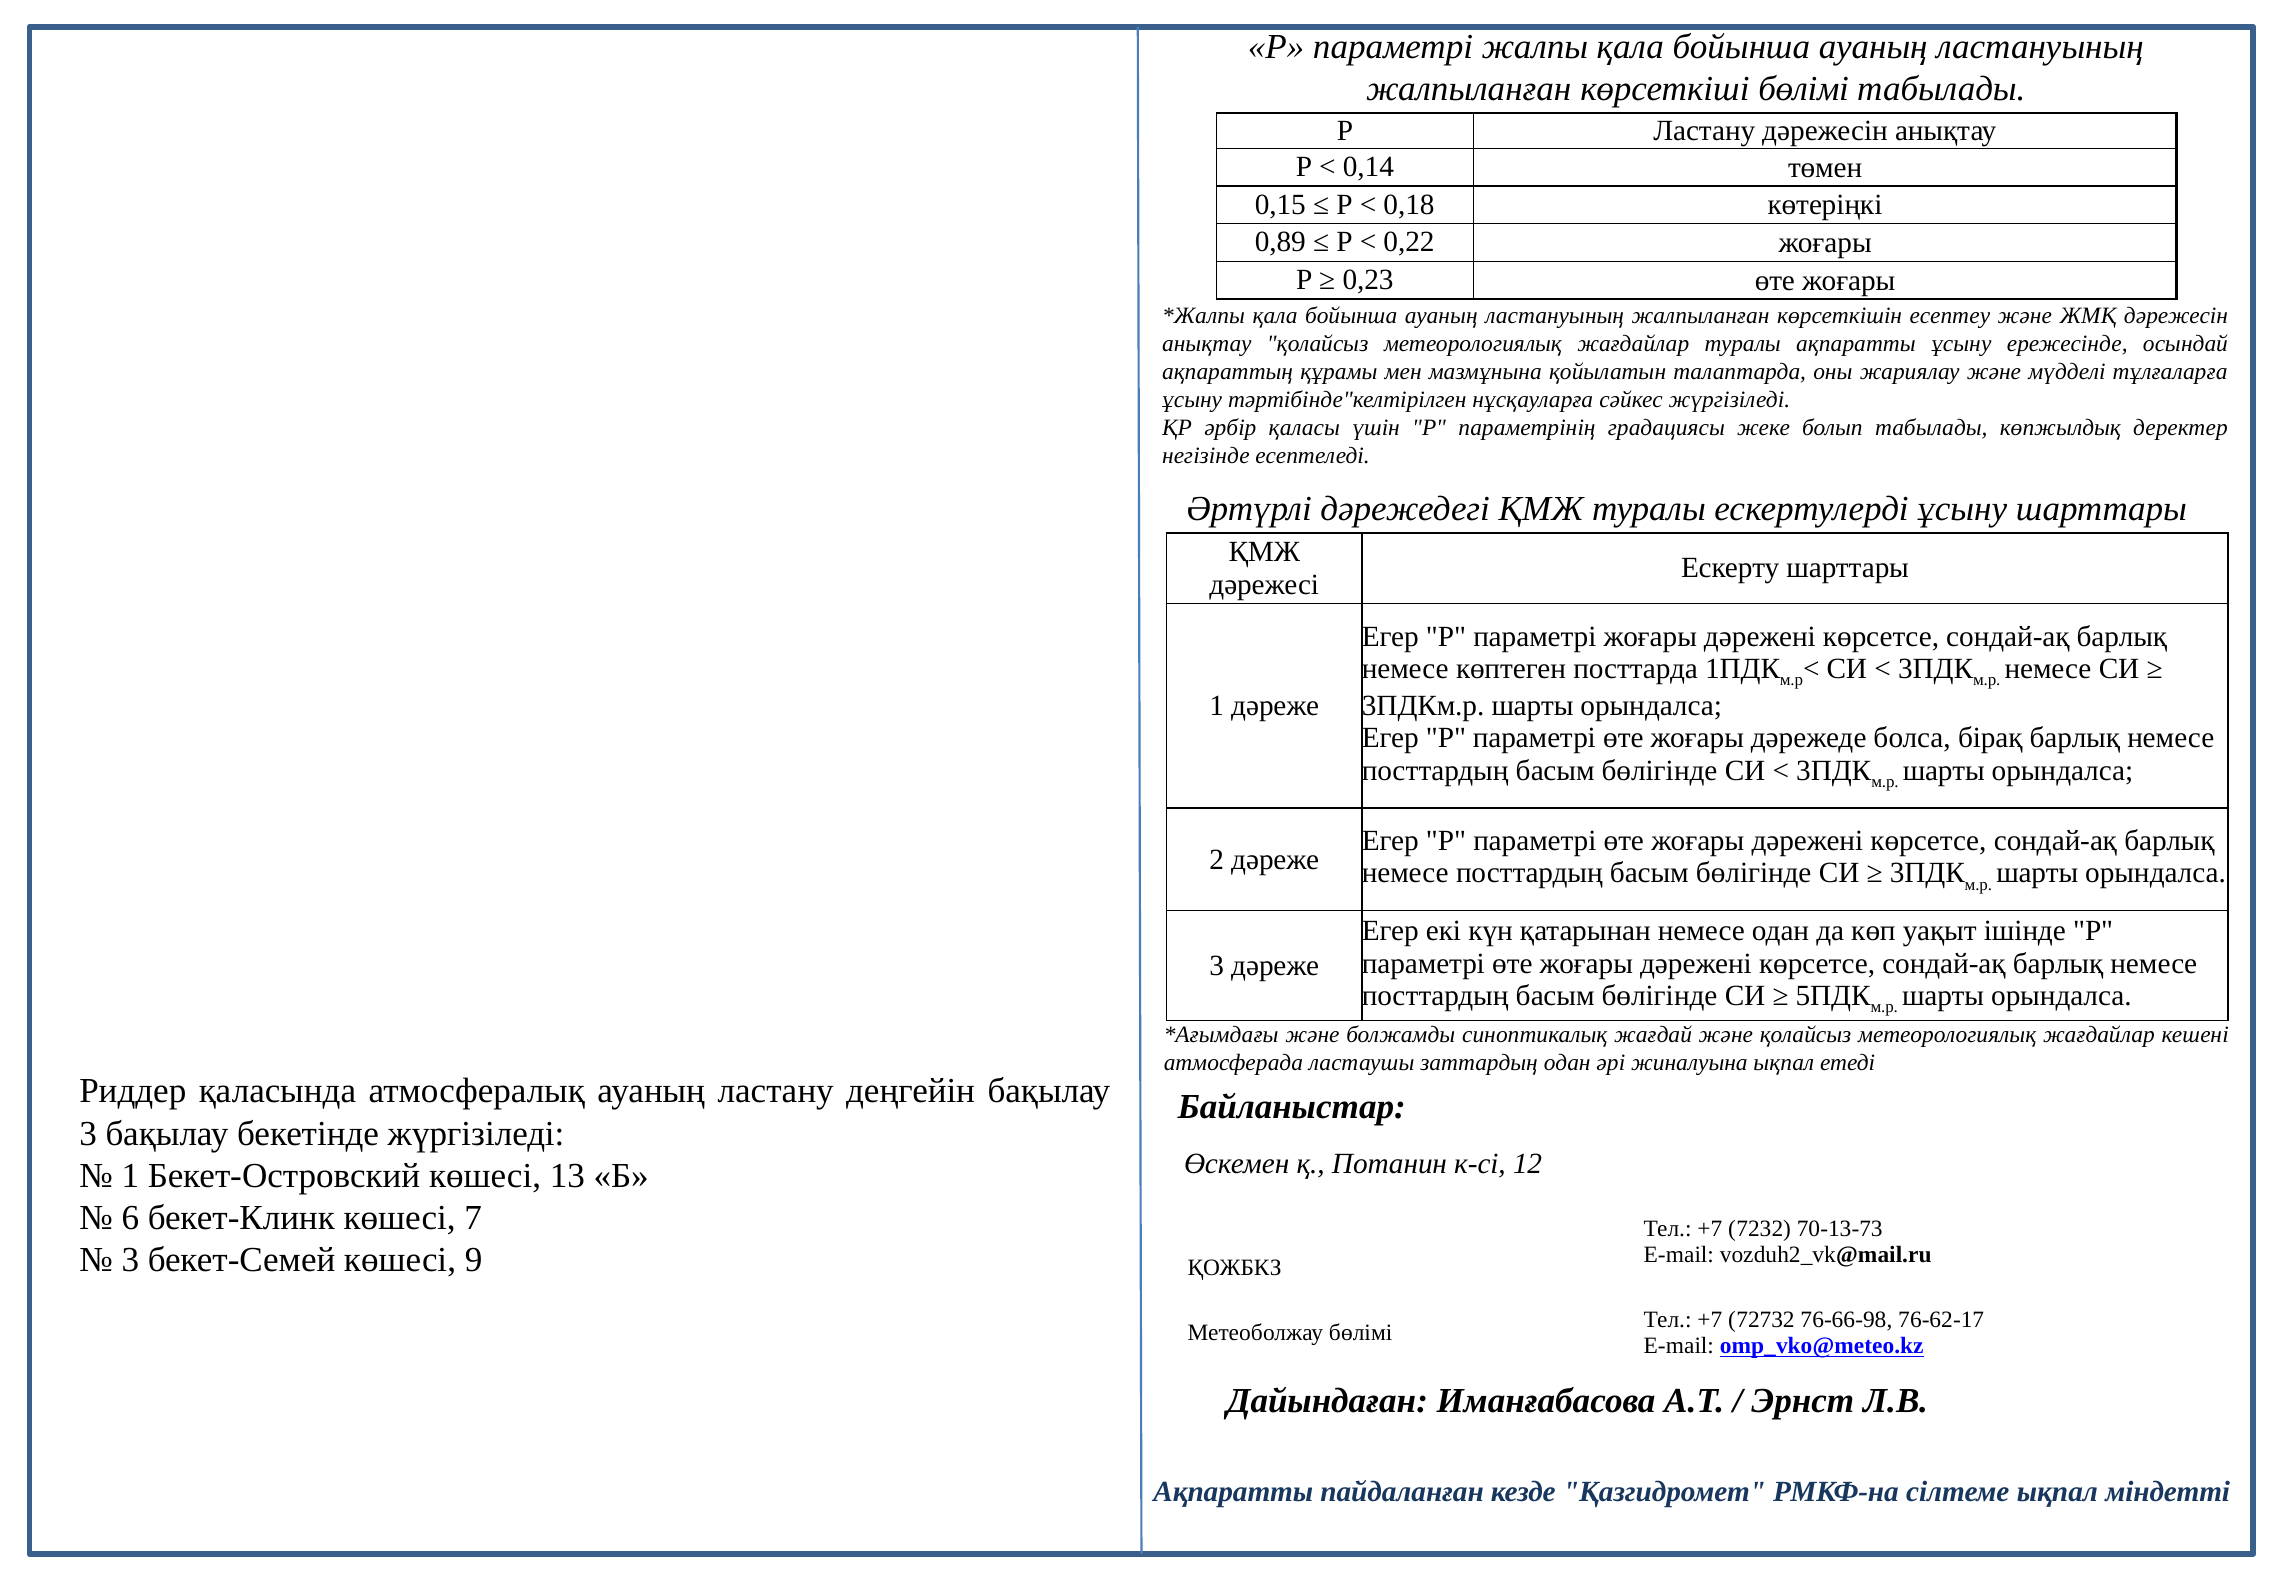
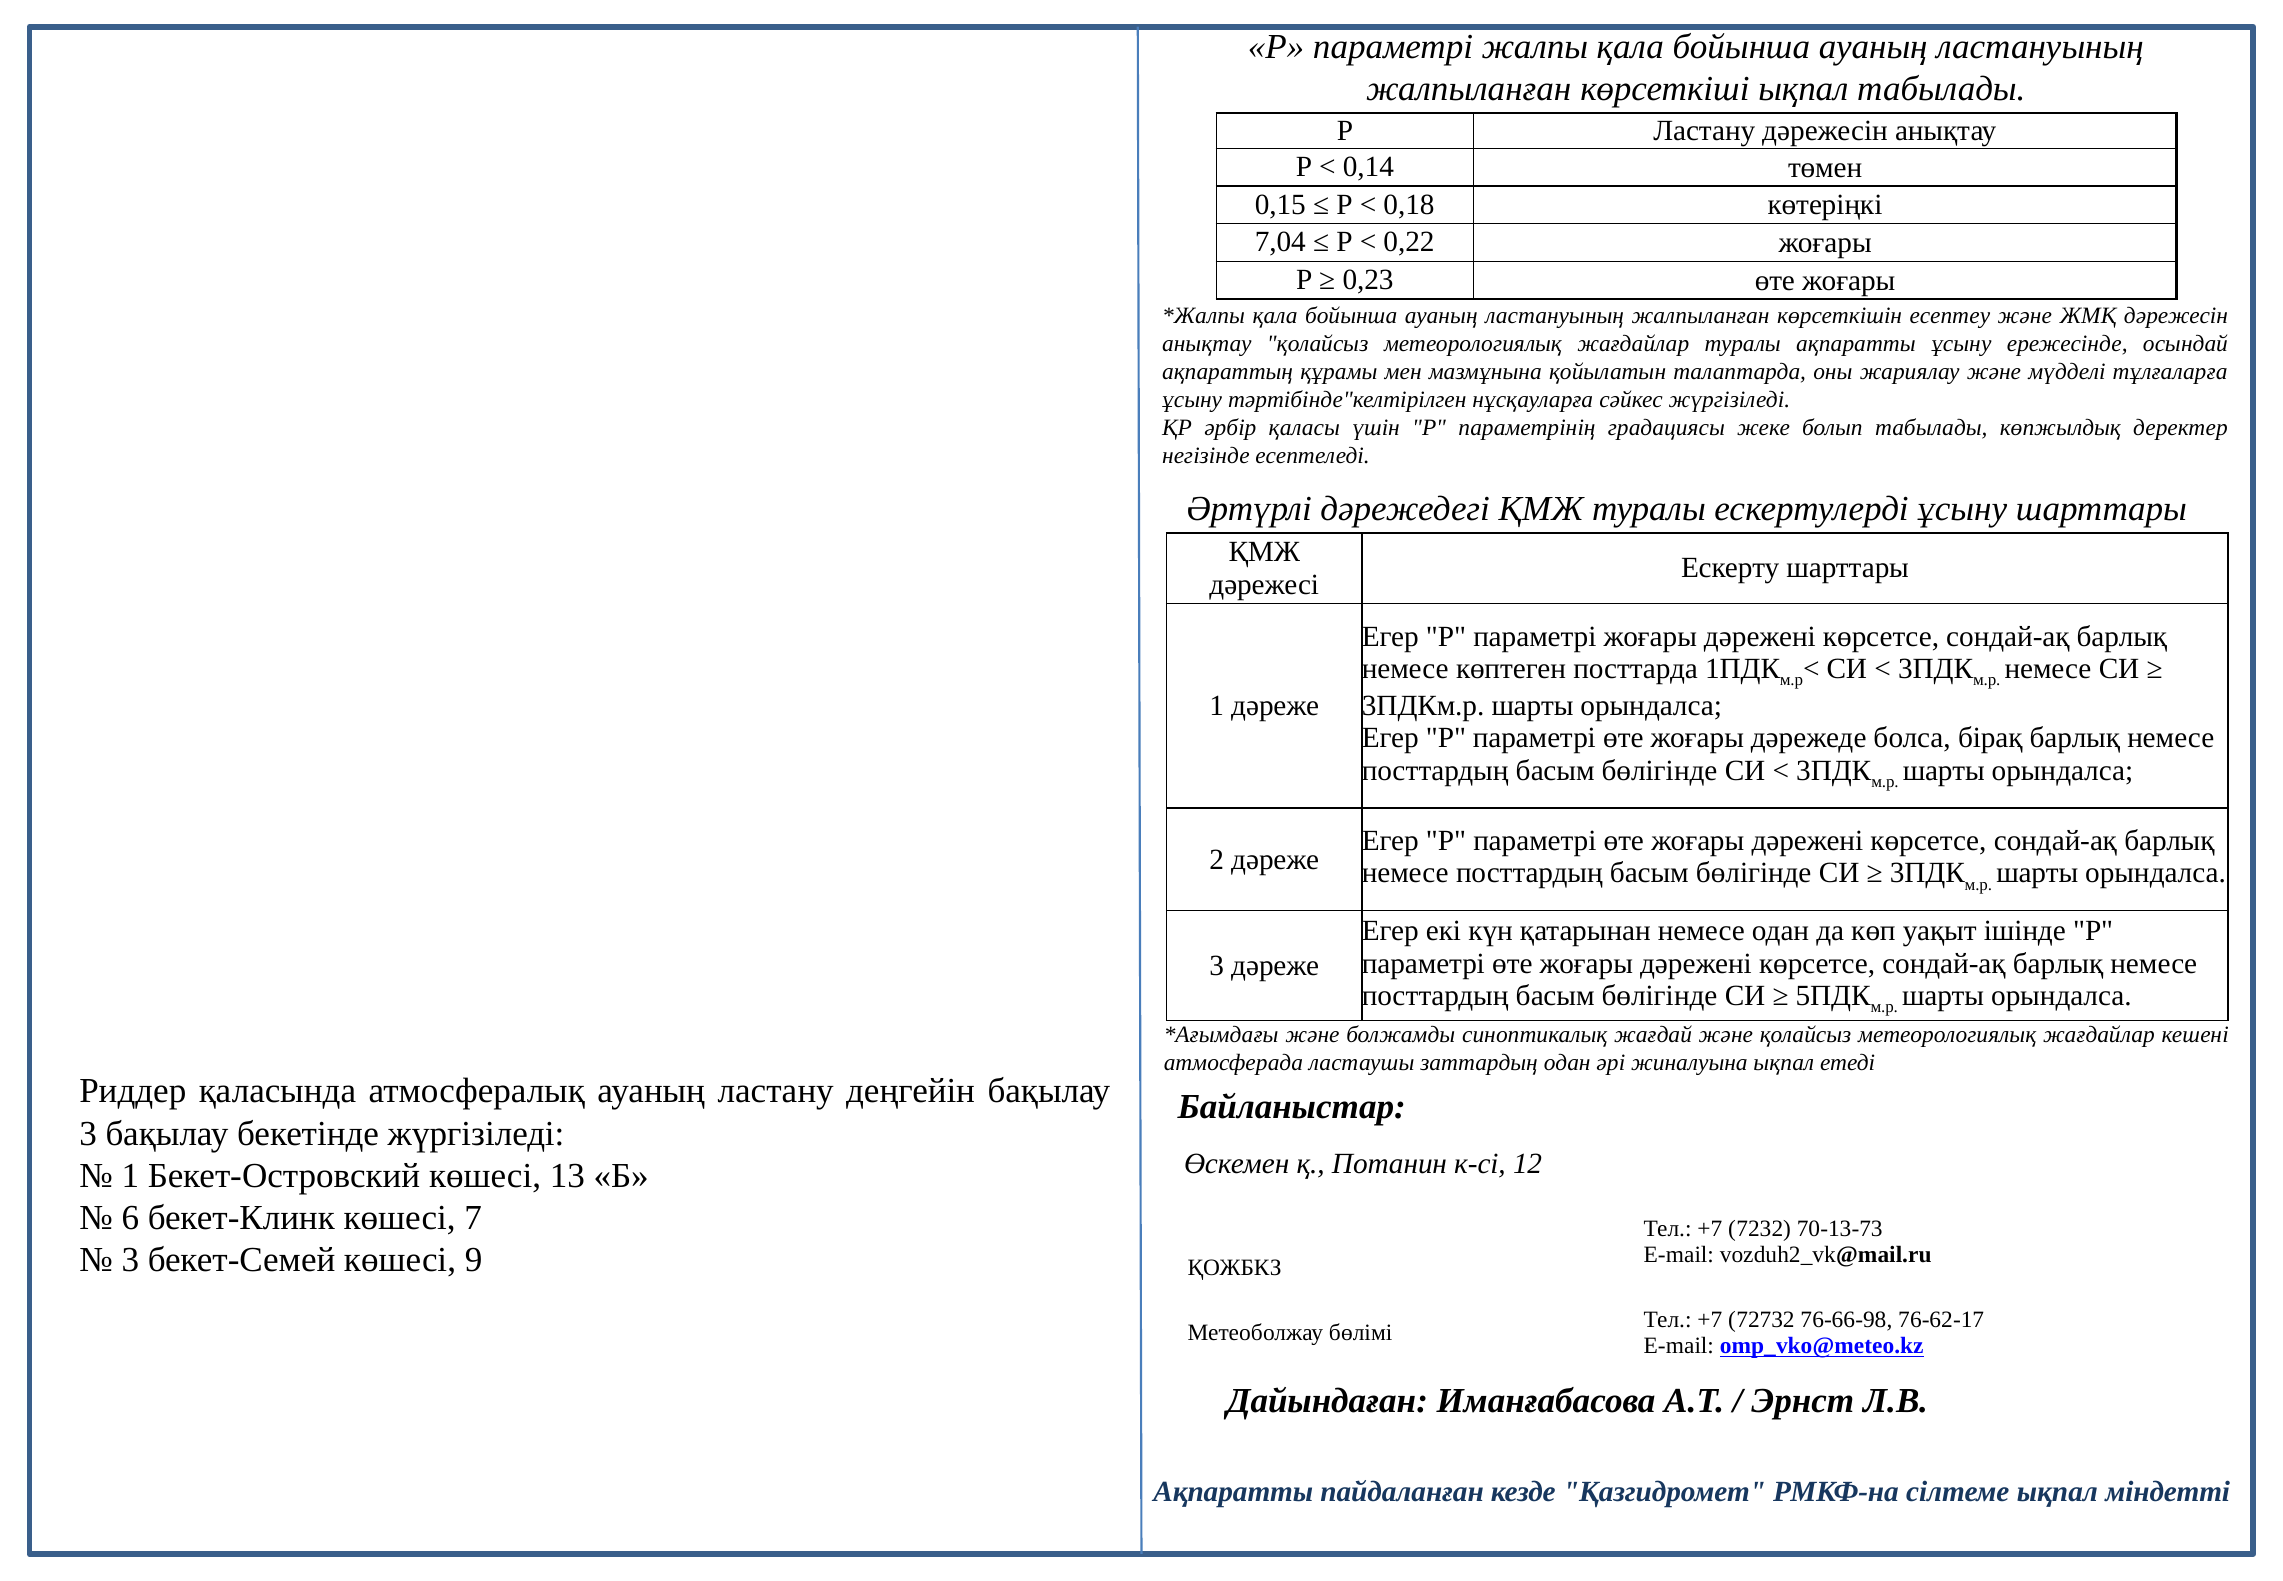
көрсеткіші бөлімі: бөлімі -> ықпал (1803, 89)
0,89: 0,89 -> 7,04 (1280, 242)
